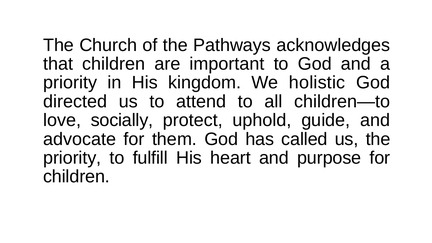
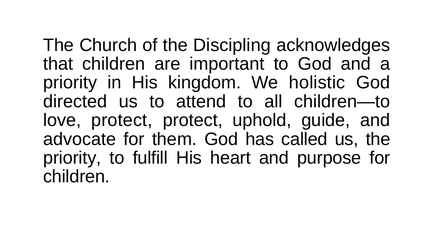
Pathways: Pathways -> Discipling (232, 45)
love socially: socially -> protect (122, 120)
